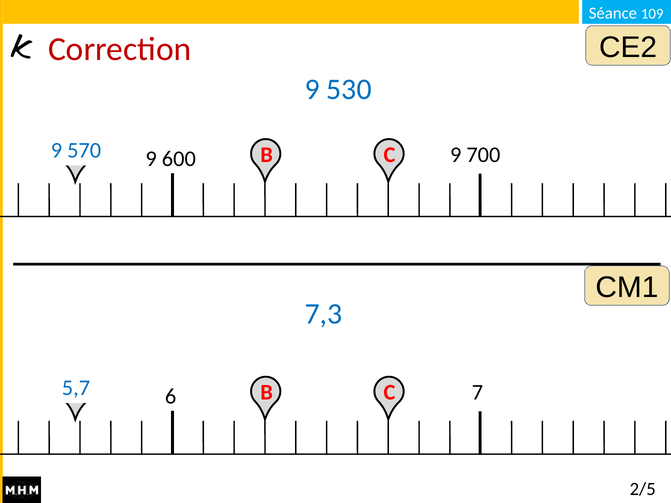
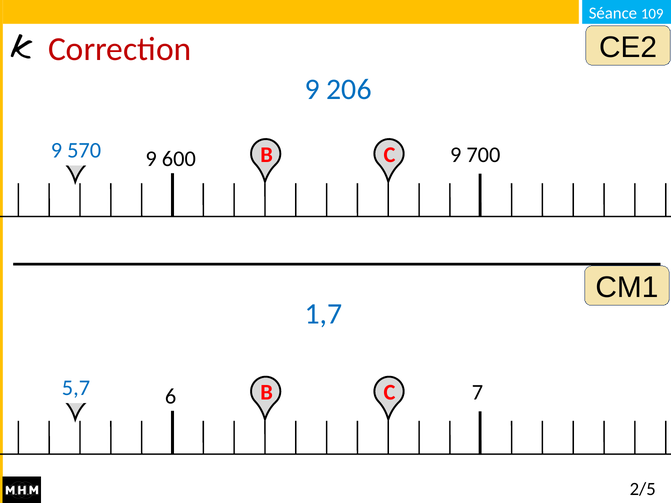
530: 530 -> 206 (349, 89)
7,3: 7,3 -> 1,7 (323, 314)
